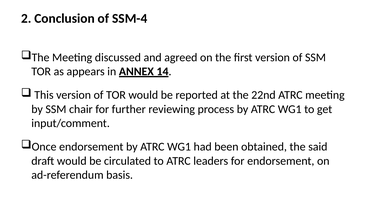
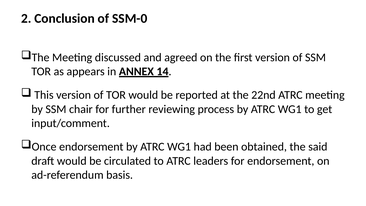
SSM-4: SSM-4 -> SSM-0 (130, 19)
